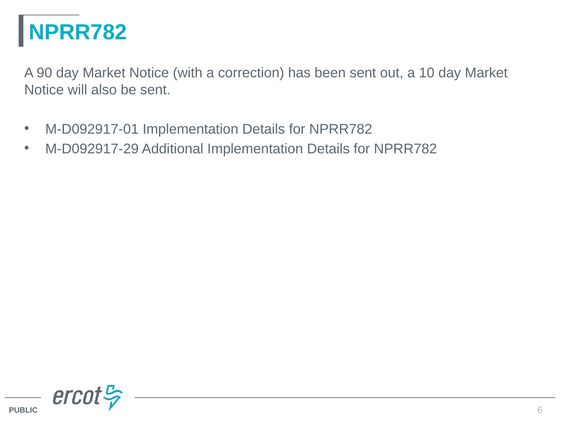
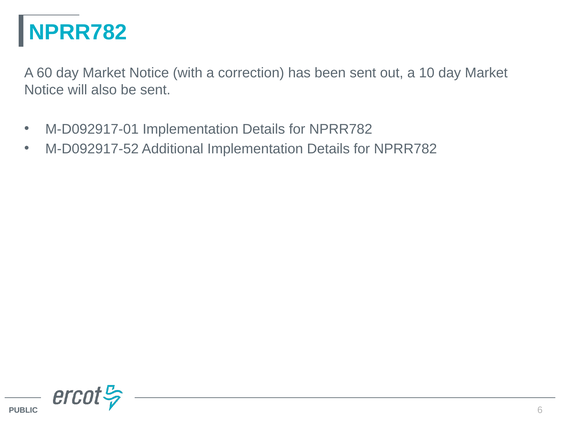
90: 90 -> 60 (44, 73)
M-D092917-29: M-D092917-29 -> M-D092917-52 (92, 149)
